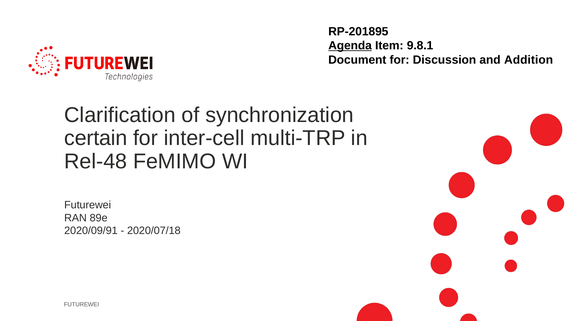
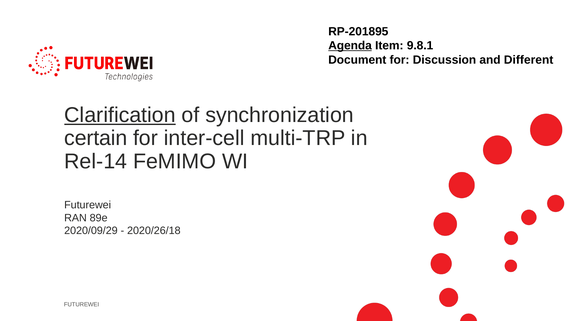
Addition: Addition -> Different (529, 60)
Clarification underline: none -> present (120, 115)
Rel-48: Rel-48 -> Rel-14 (96, 161)
2020/09/91: 2020/09/91 -> 2020/09/29 (91, 231)
2020/07/18: 2020/07/18 -> 2020/26/18 (154, 231)
